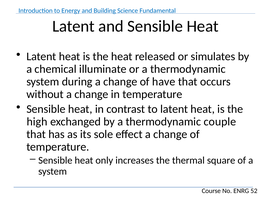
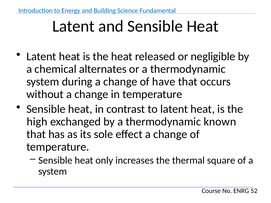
simulates: simulates -> negligible (213, 57)
illuminate: illuminate -> alternates (103, 69)
couple: couple -> known (220, 122)
